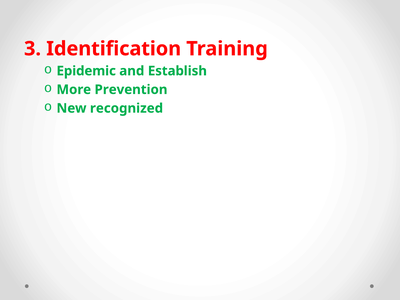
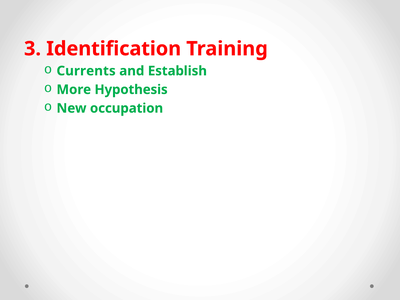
Epidemic: Epidemic -> Currents (86, 71)
Prevention: Prevention -> Hypothesis (131, 90)
recognized: recognized -> occupation (127, 108)
